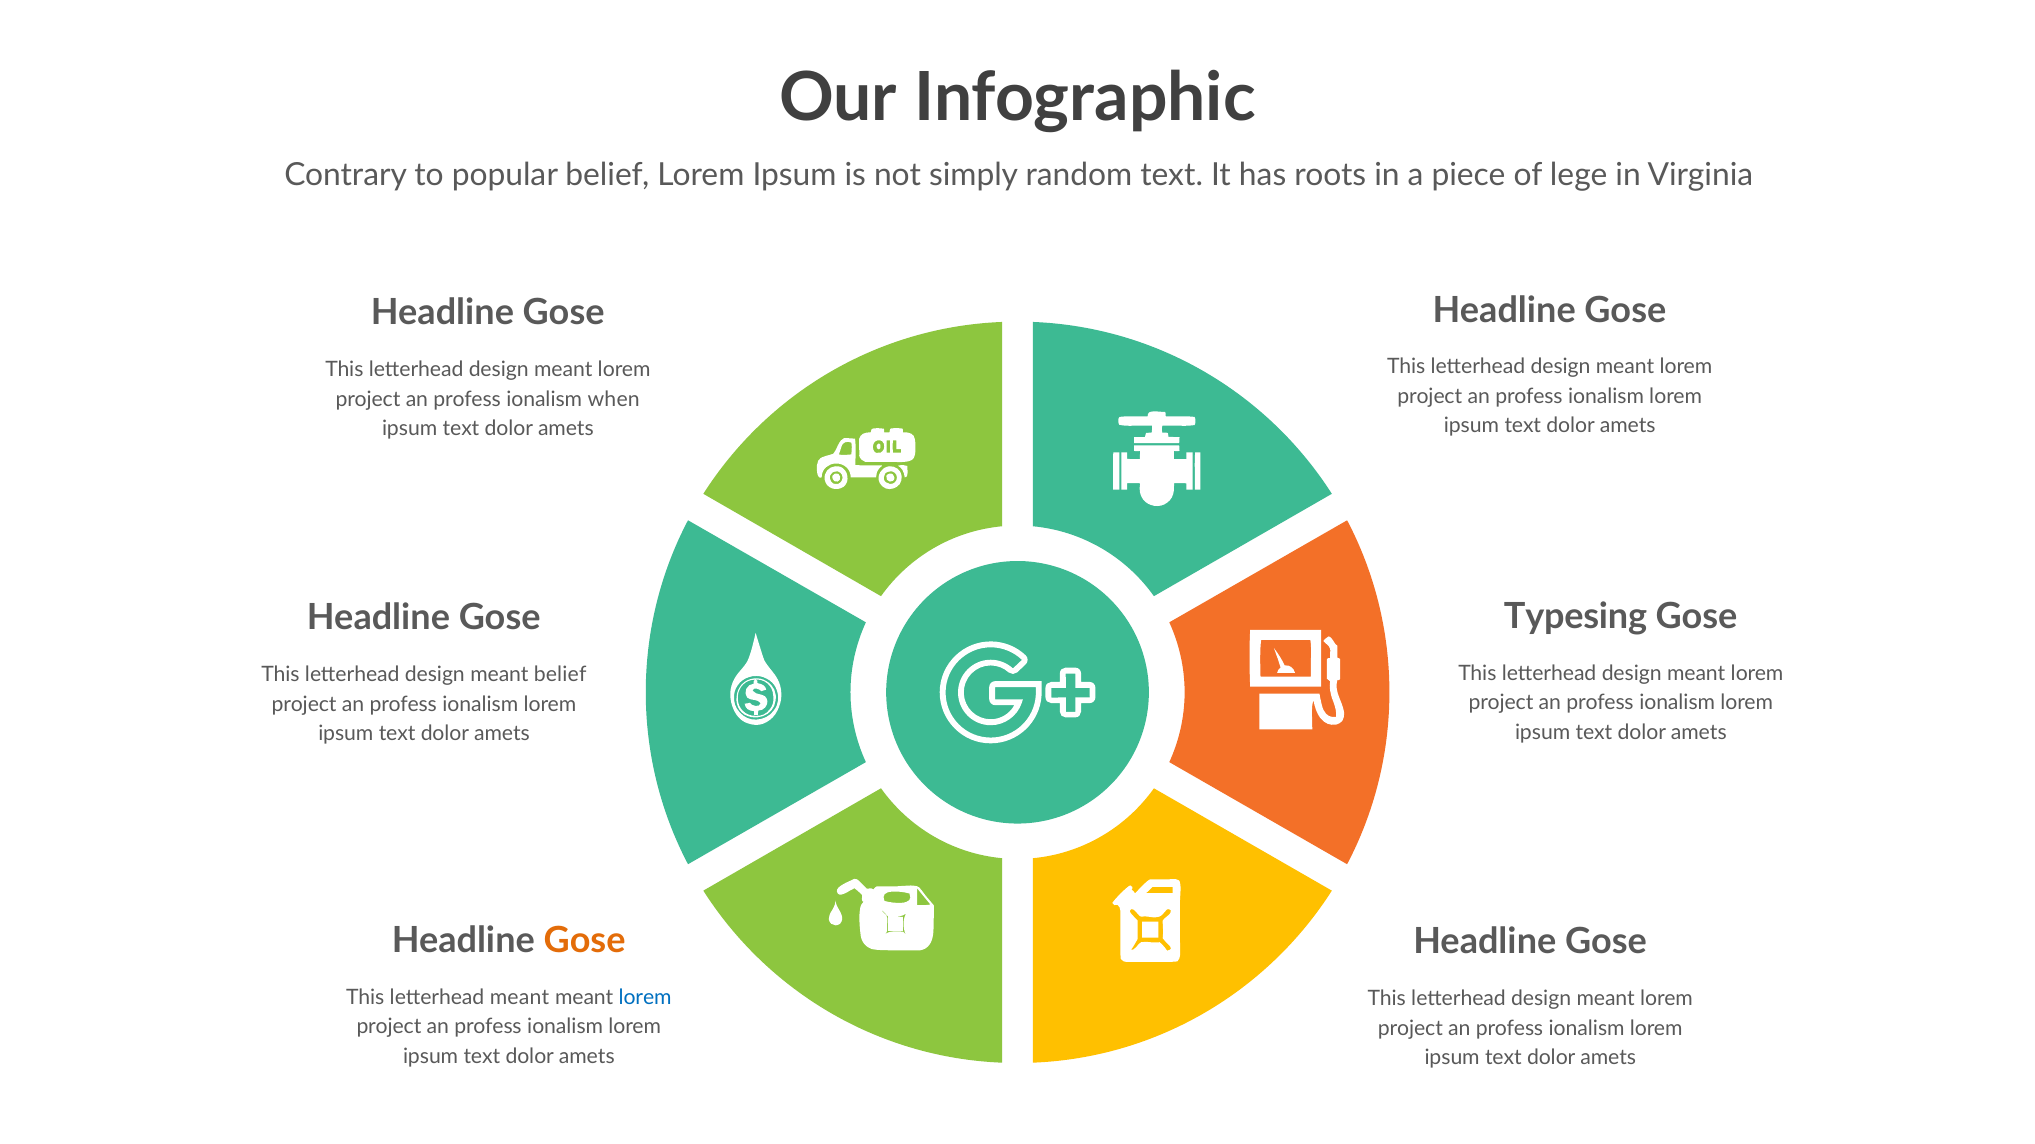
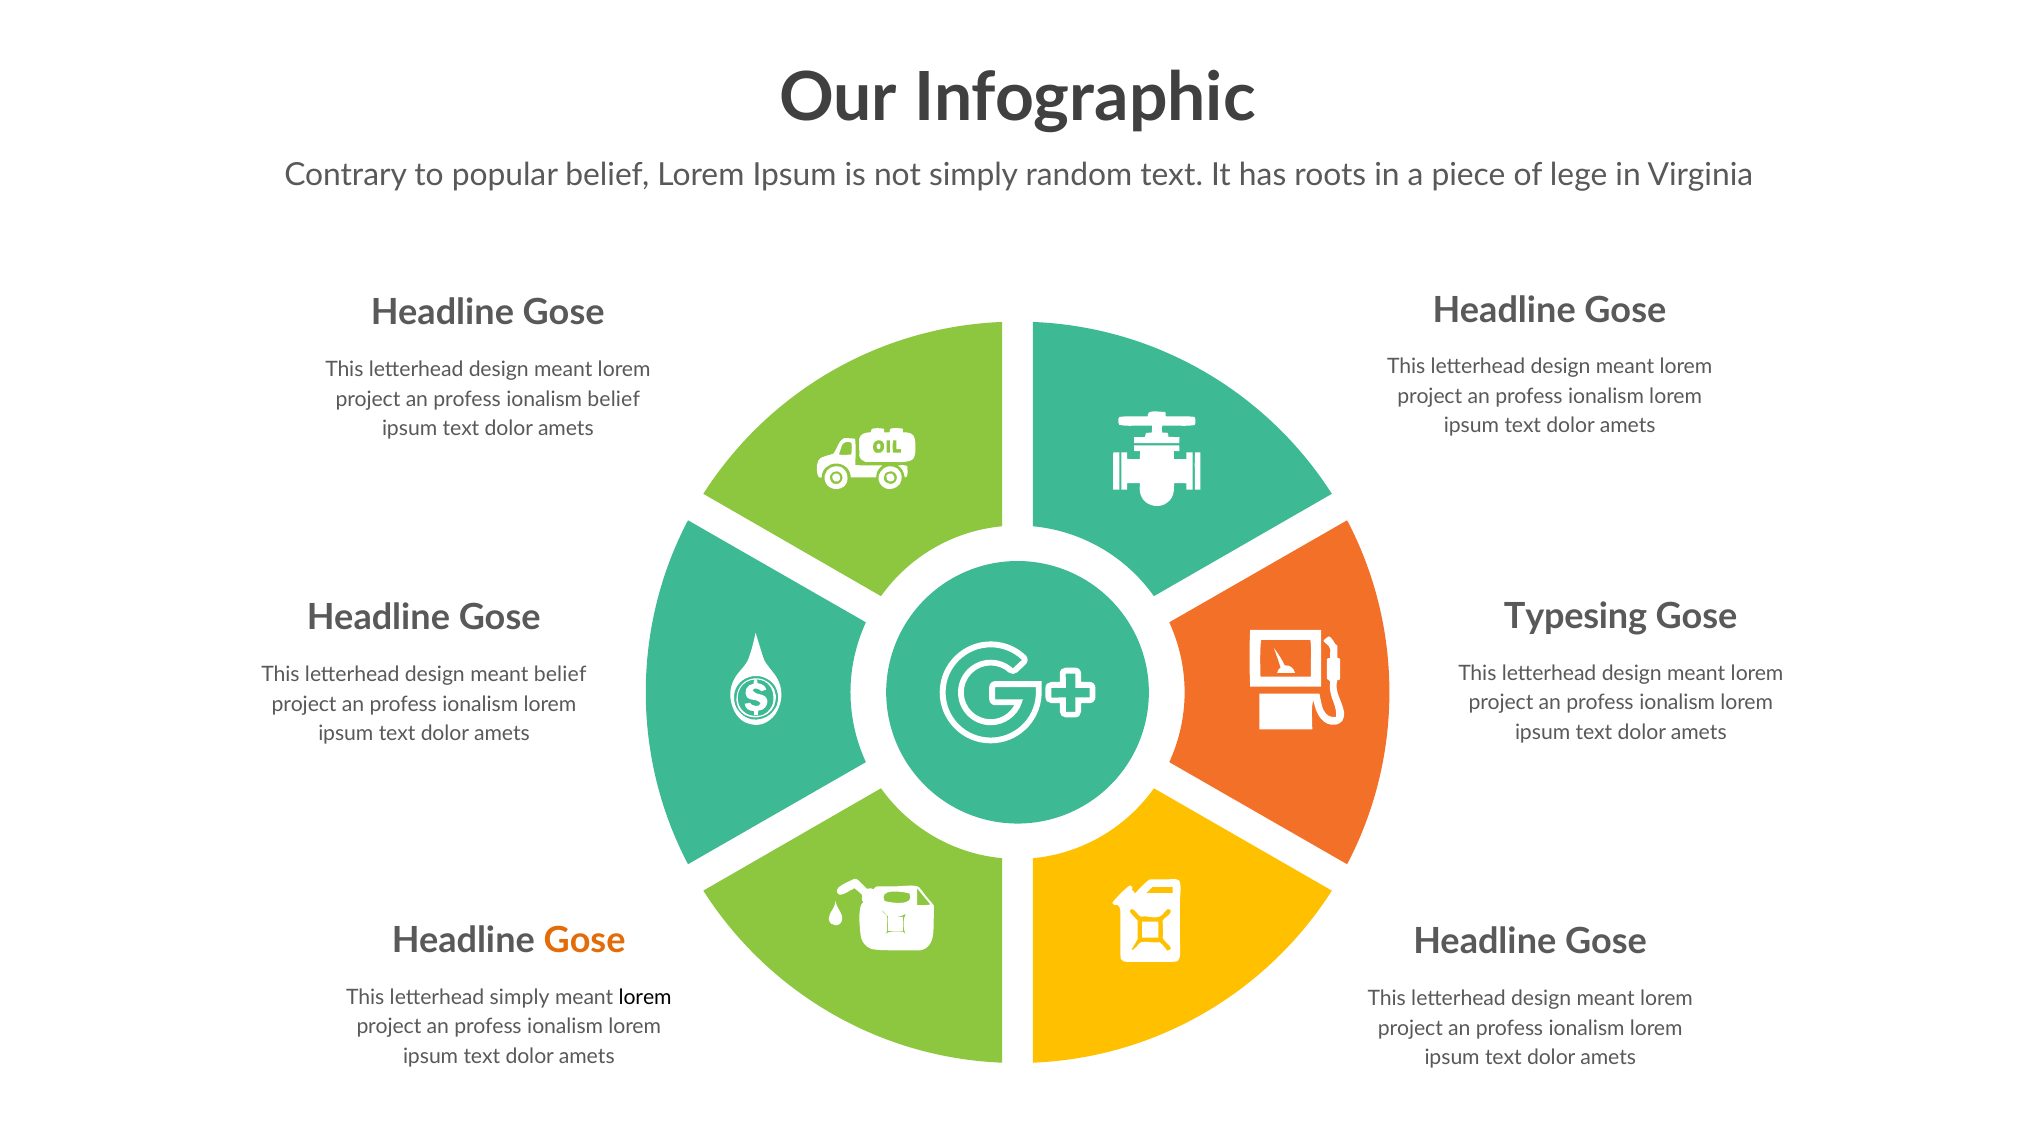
ionalism when: when -> belief (614, 399)
letterhead meant: meant -> simply (520, 998)
lorem colour: blue -> black (645, 998)
